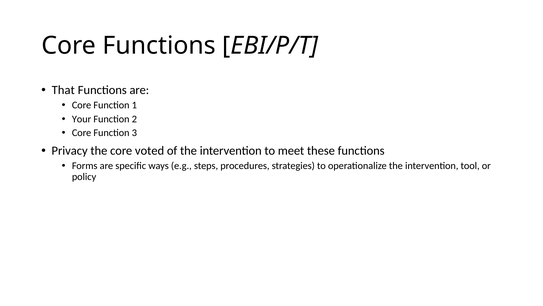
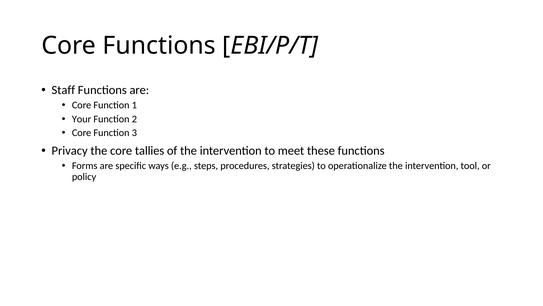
That: That -> Staff (63, 90)
voted: voted -> tallies (150, 151)
